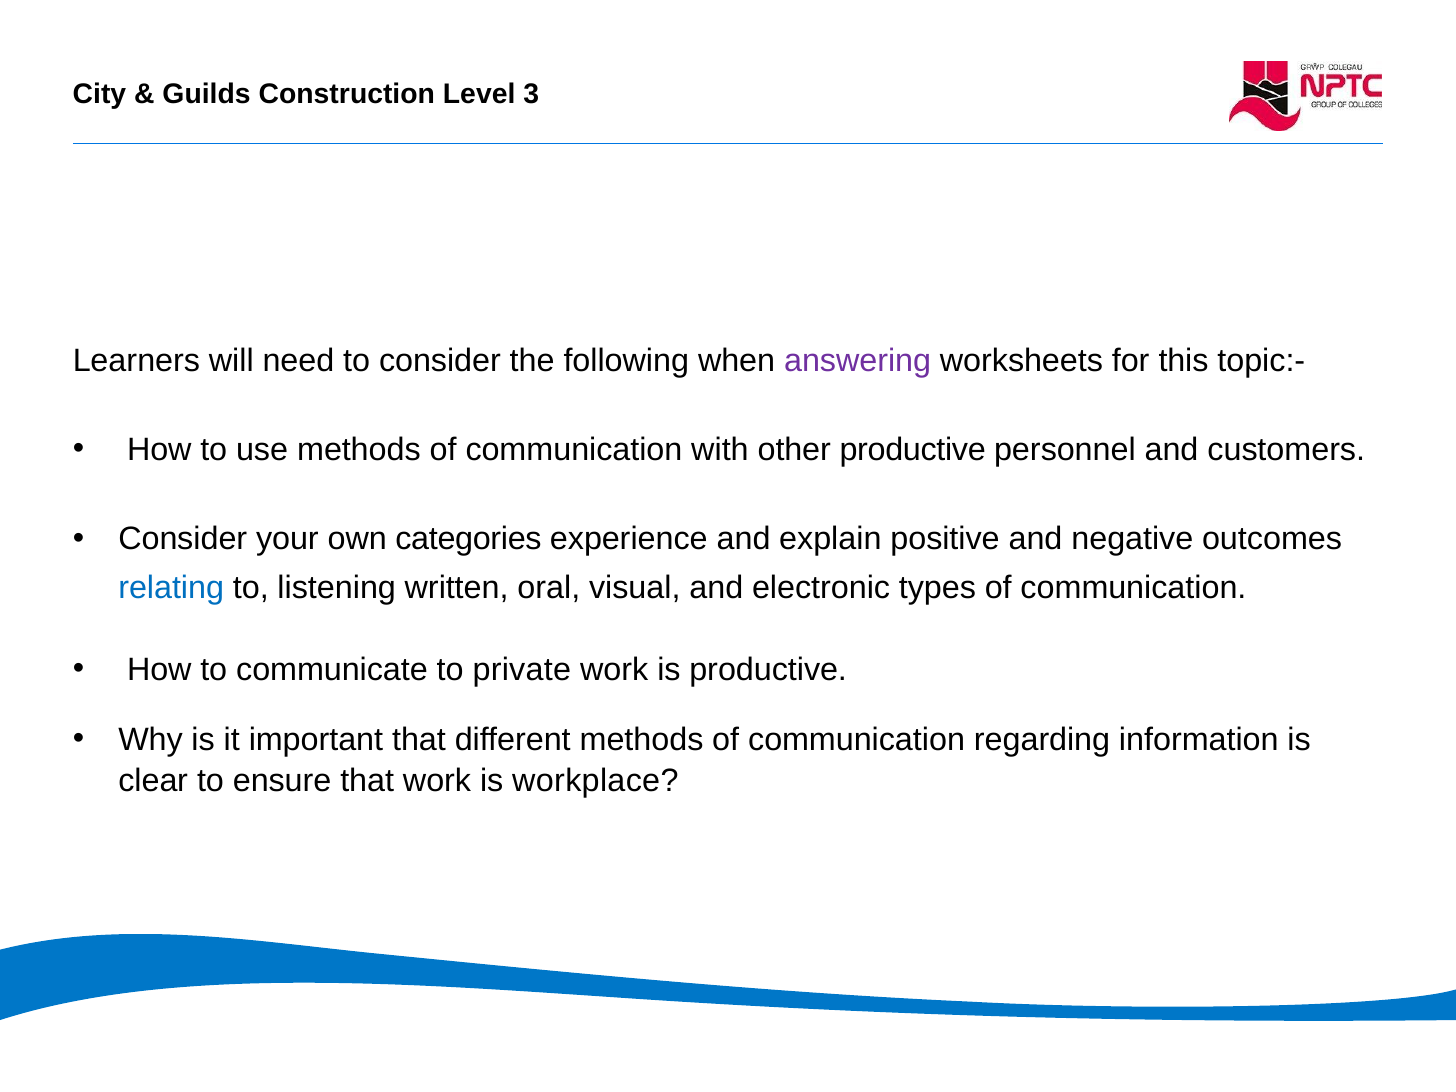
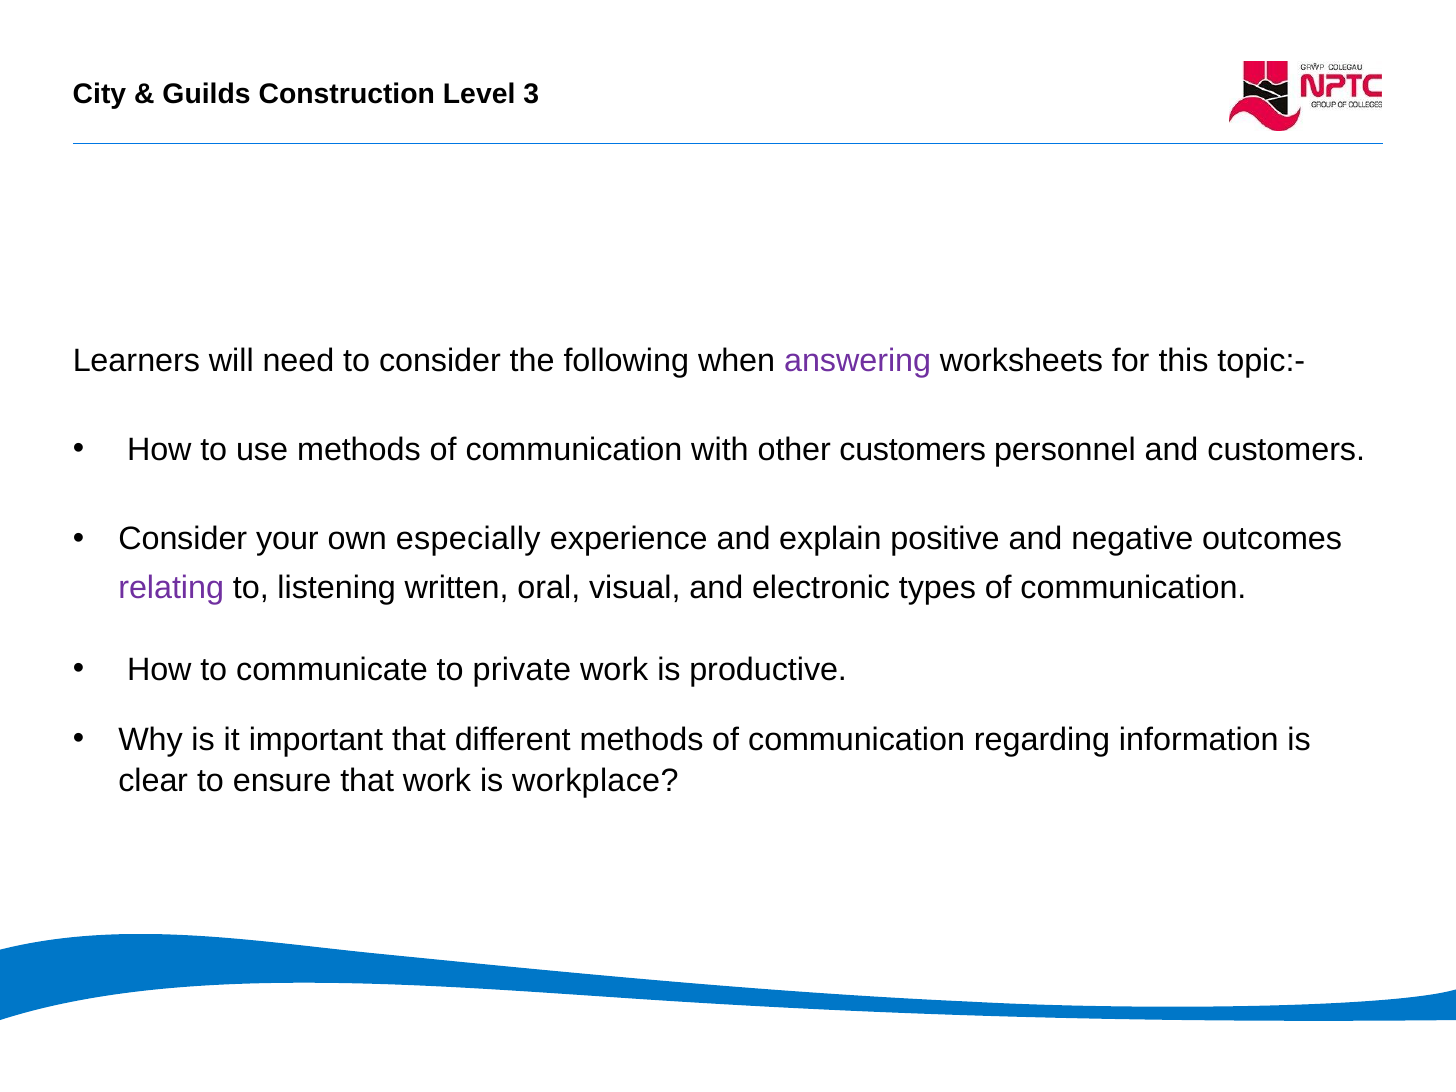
other productive: productive -> customers (913, 450)
categories: categories -> especially (468, 539)
relating colour: blue -> purple (171, 588)
